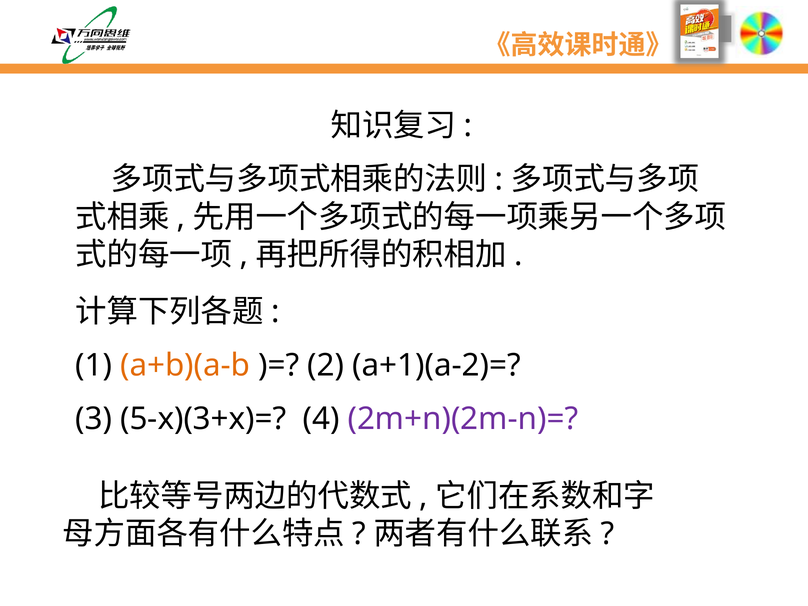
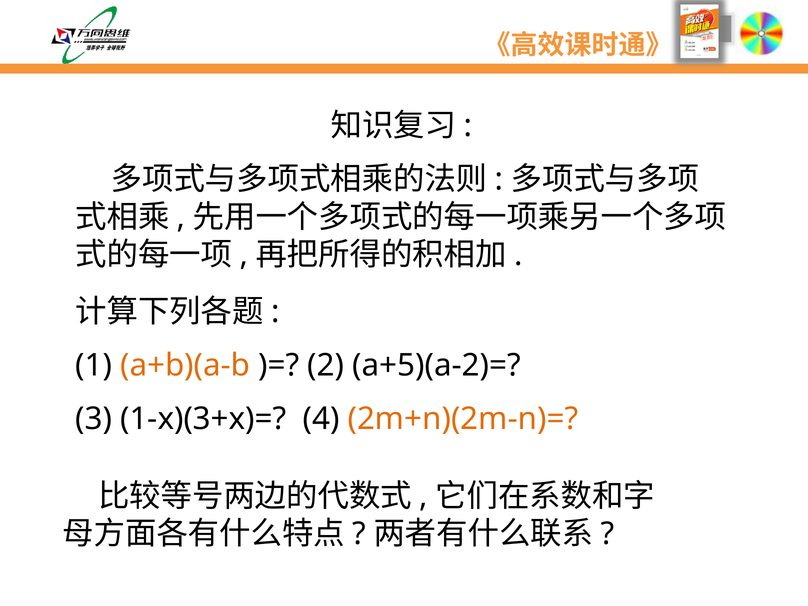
a+1)(a-2)=: a+1)(a-2)= -> a+5)(a-2)= (437, 365)
5-x)(3+x)=: 5-x)(3+x)= -> 1-x)(3+x)= (203, 419)
2m+n)(2m-n)= colour: purple -> orange (463, 419)
